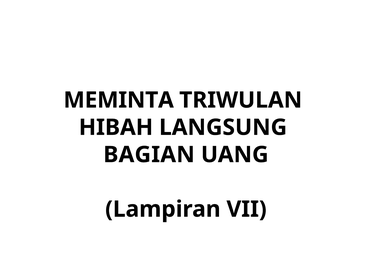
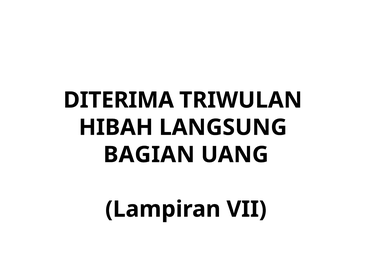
MEMINTA: MEMINTA -> DITERIMA (119, 100)
